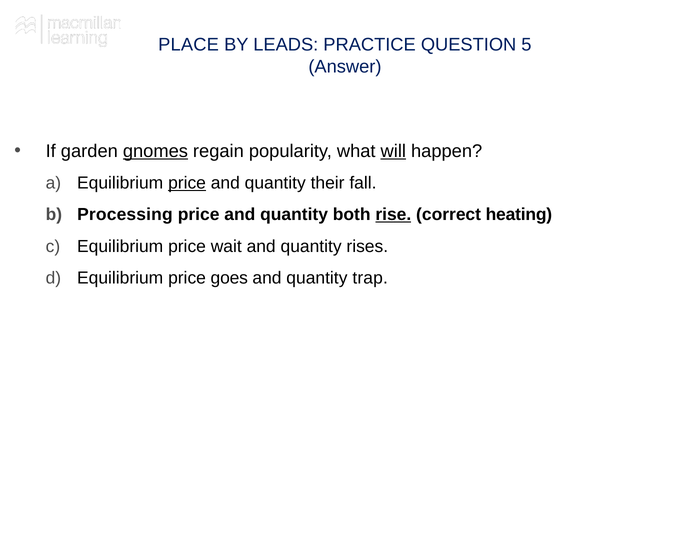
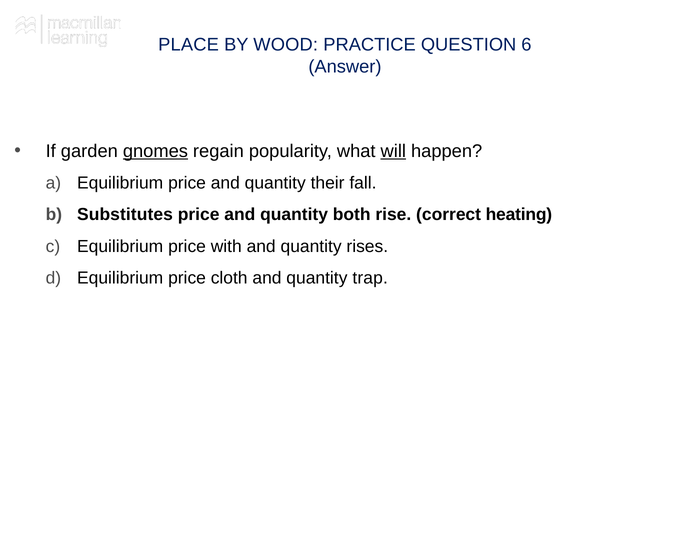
LEADS: LEADS -> WOOD (286, 45)
5: 5 -> 6 (526, 45)
price underline: present -> none (187, 183)
Processing: Processing -> Substitutes (125, 215)
rise underline: present -> none (393, 215)
wait: wait -> with (226, 246)
goes: goes -> cloth (229, 278)
